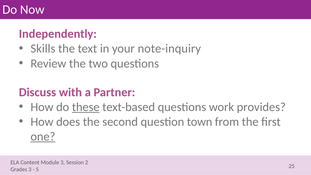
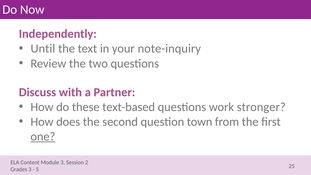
Skills: Skills -> Until (43, 49)
these underline: present -> none (86, 107)
provides: provides -> stronger (261, 107)
